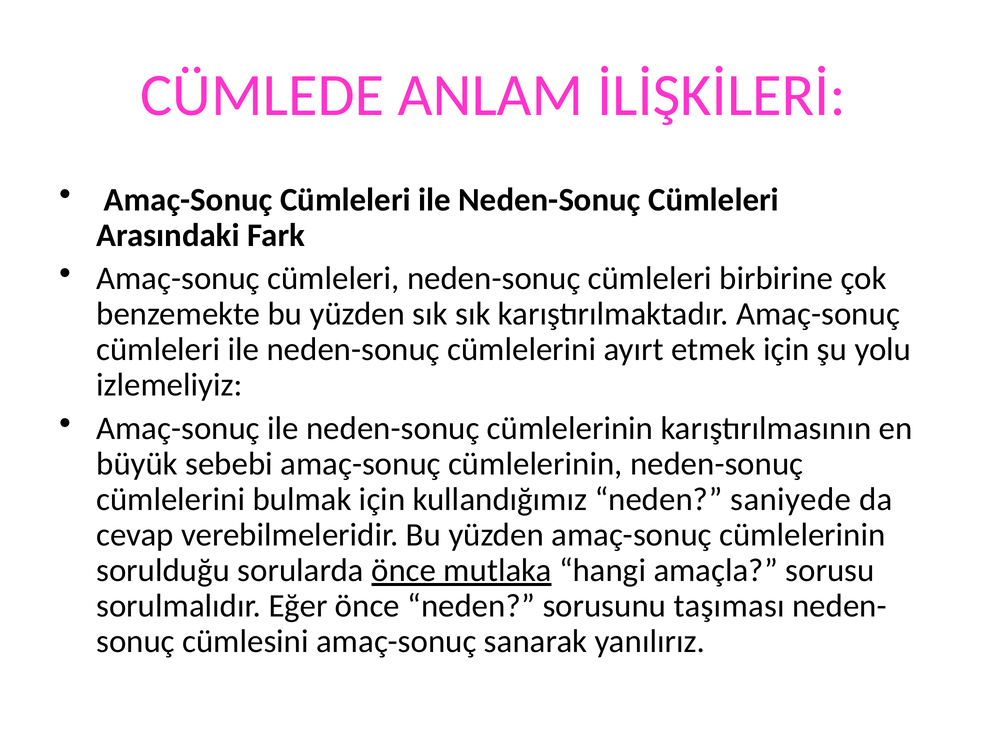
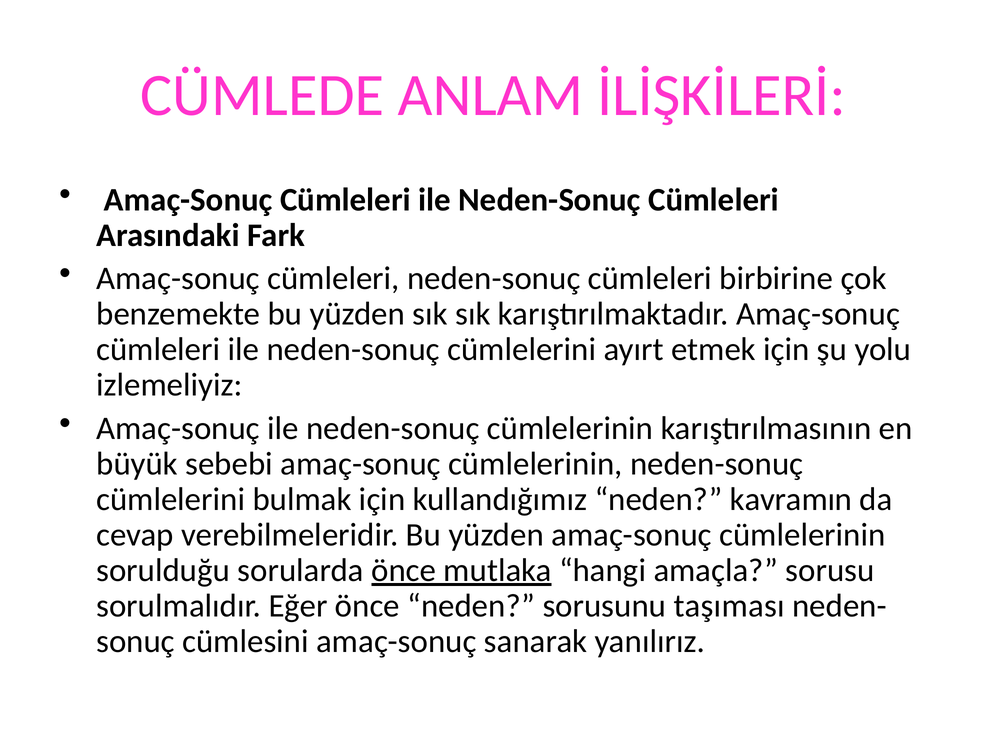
saniyede: saniyede -> kavramın (791, 500)
